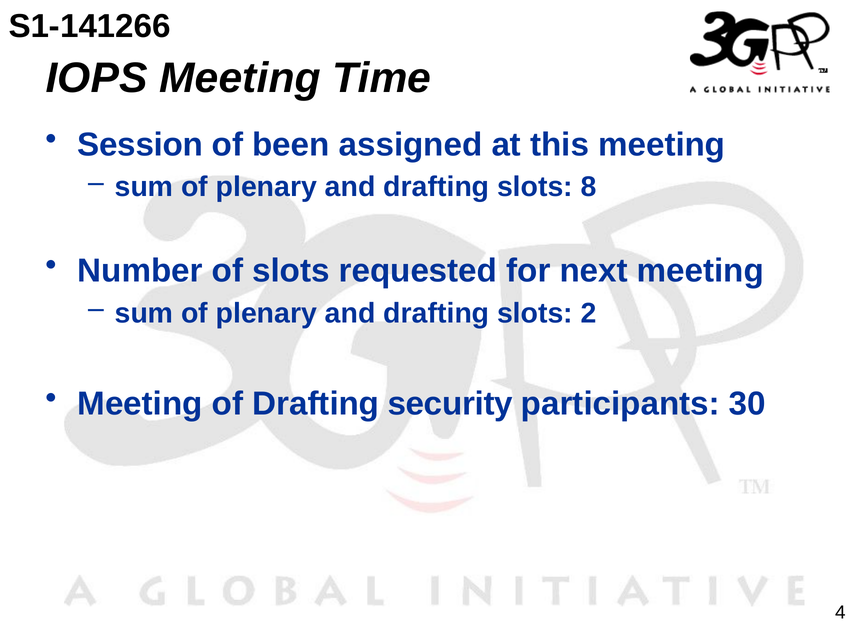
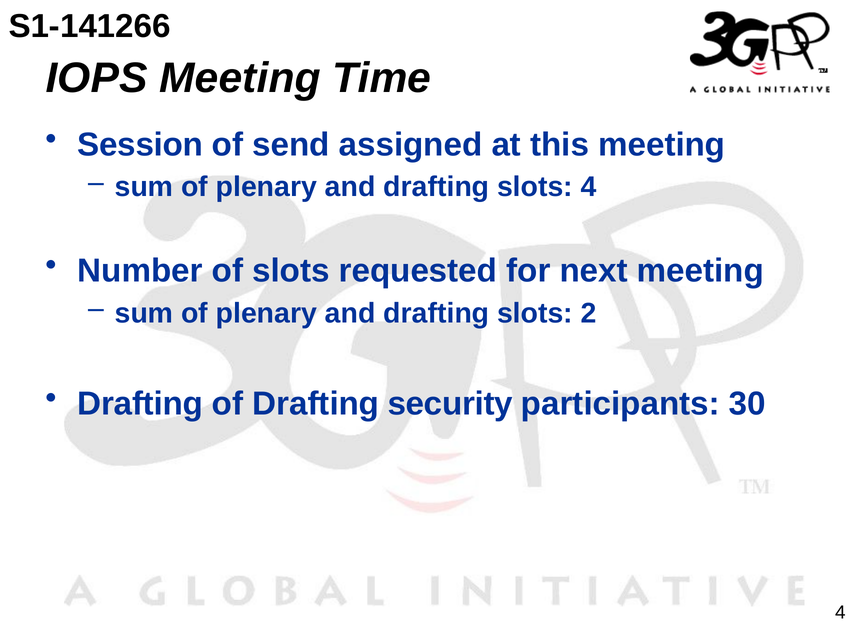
been: been -> send (291, 145)
slots 8: 8 -> 4 (589, 187)
Meeting: Meeting -> Drafting (140, 404)
